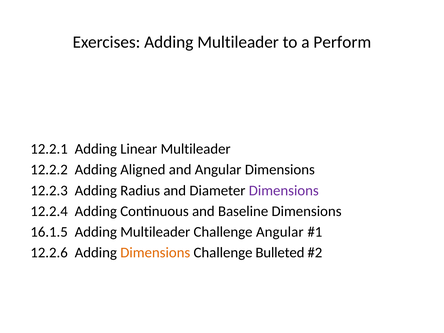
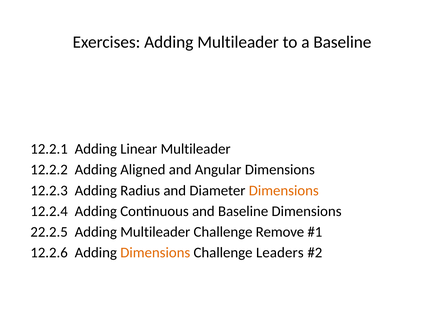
a Perform: Perform -> Baseline (342, 42)
Dimensions colour: purple -> orange (284, 190)
16.1.5: 16.1.5 -> 22.2.5 (49, 232)
Challenge Angular: Angular -> Remove (280, 232)
Bulleted: Bulleted -> Leaders (280, 253)
